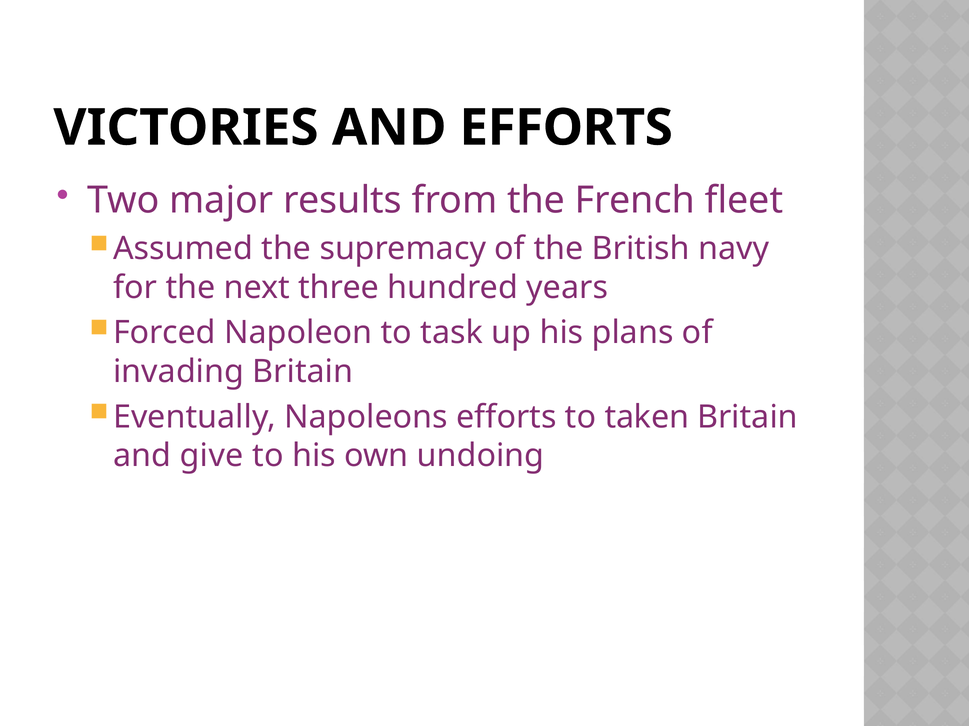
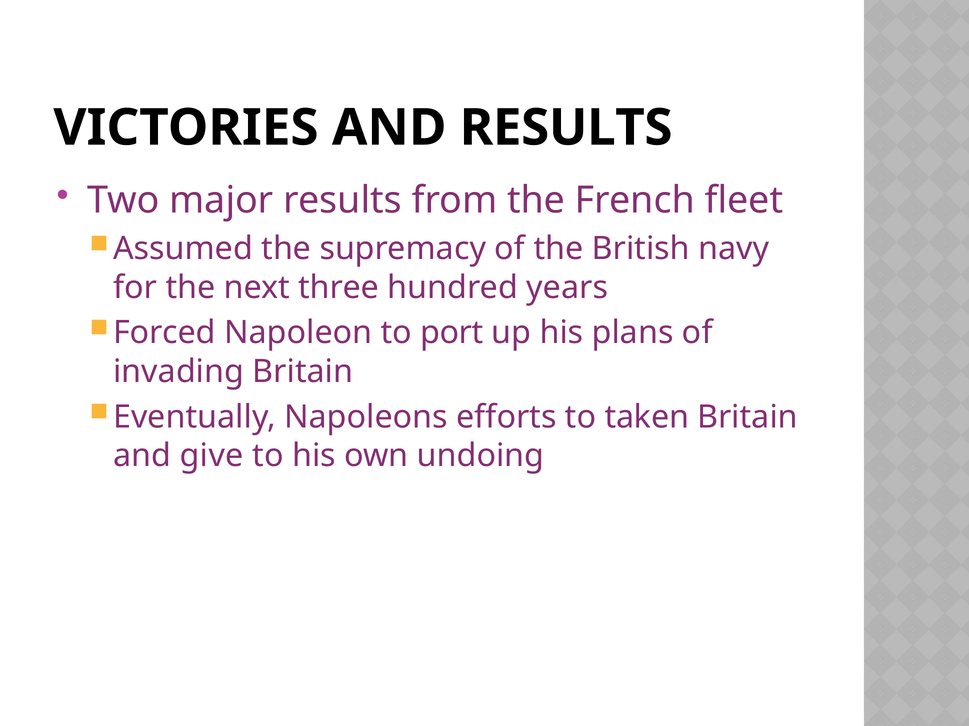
AND EFFORTS: EFFORTS -> RESULTS (566, 128)
task: task -> port (452, 333)
